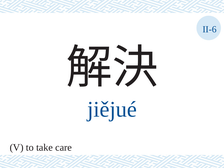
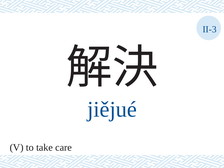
II-6: II-6 -> II-3 (210, 29)
